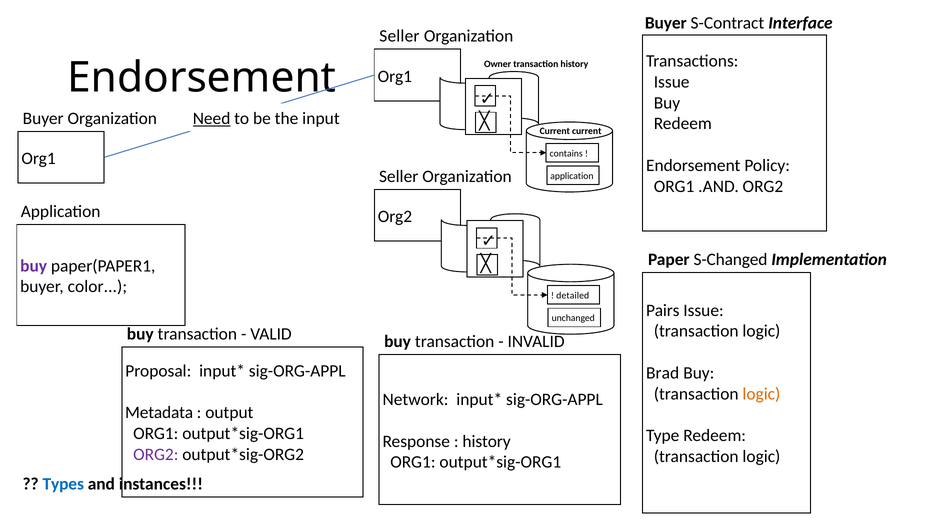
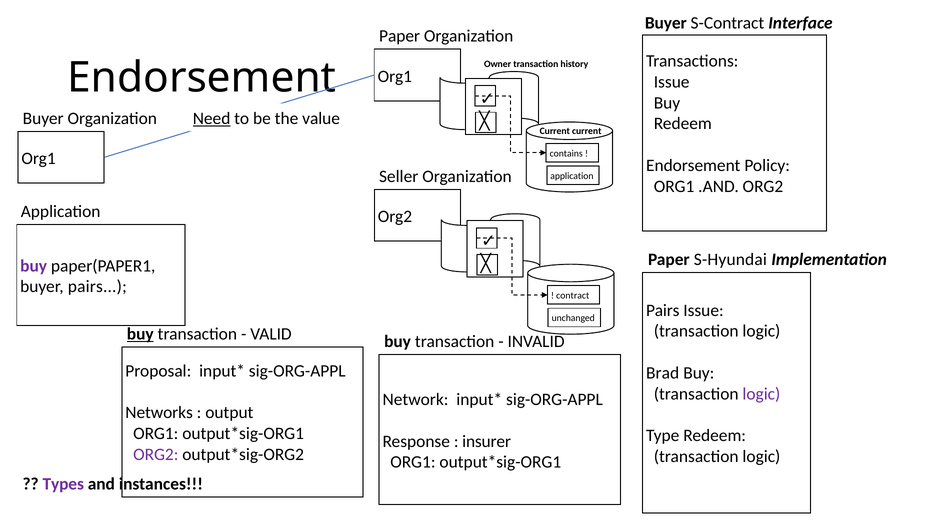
Seller: Seller -> Paper (400, 36)
input: input -> value (321, 118)
S-Changed: S-Changed -> S-Hyundai (730, 259)
buyer color: color -> pairs (97, 287)
detailed: detailed -> contract (573, 296)
buy underline: none -> present (140, 334)
logic colour: orange -> purple (761, 394)
Metadata: Metadata -> Networks (159, 413)
history: history -> insurer (487, 441)
Types colour: blue -> purple (63, 484)
